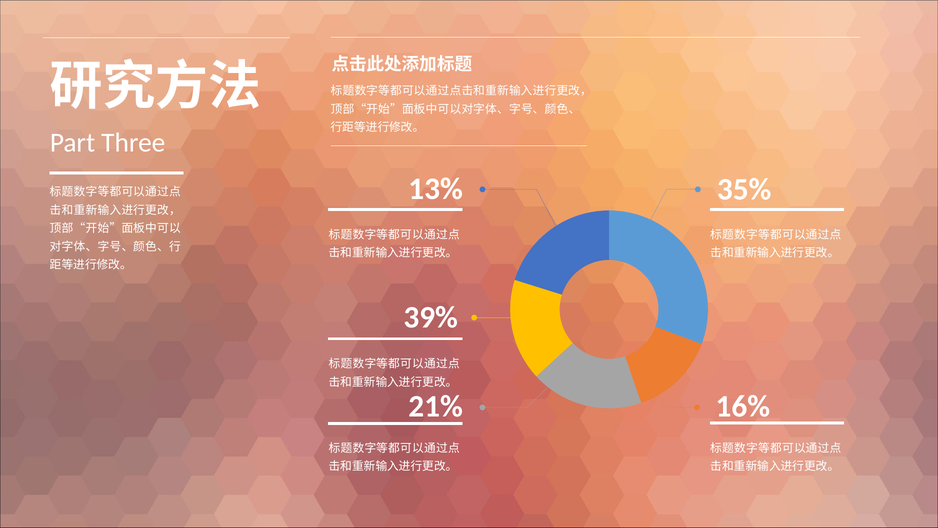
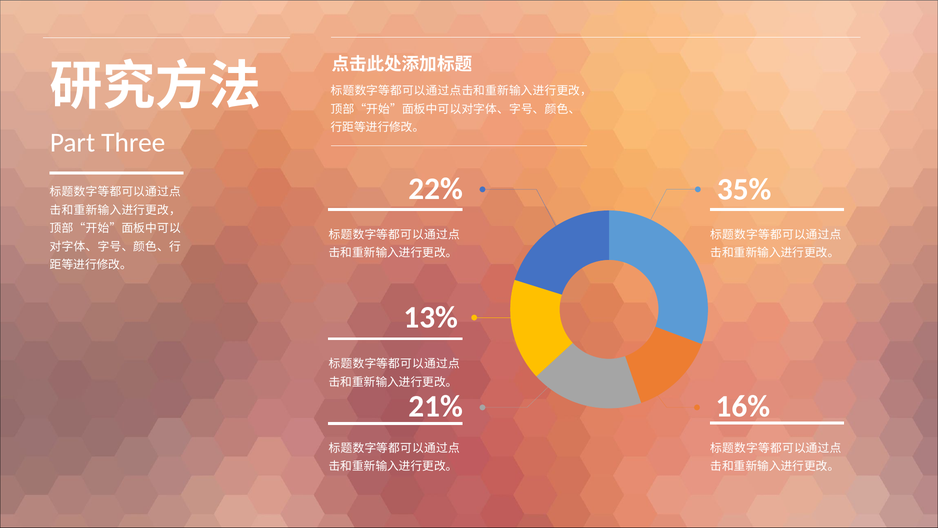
13%: 13% -> 22% (436, 189)
39%: 39% -> 13% (431, 317)
